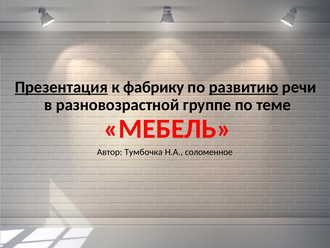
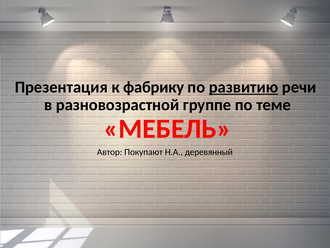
Презентация underline: present -> none (61, 87)
Тумбочка: Тумбочка -> Покупают (144, 152)
соломенное: соломенное -> деревянный (209, 152)
